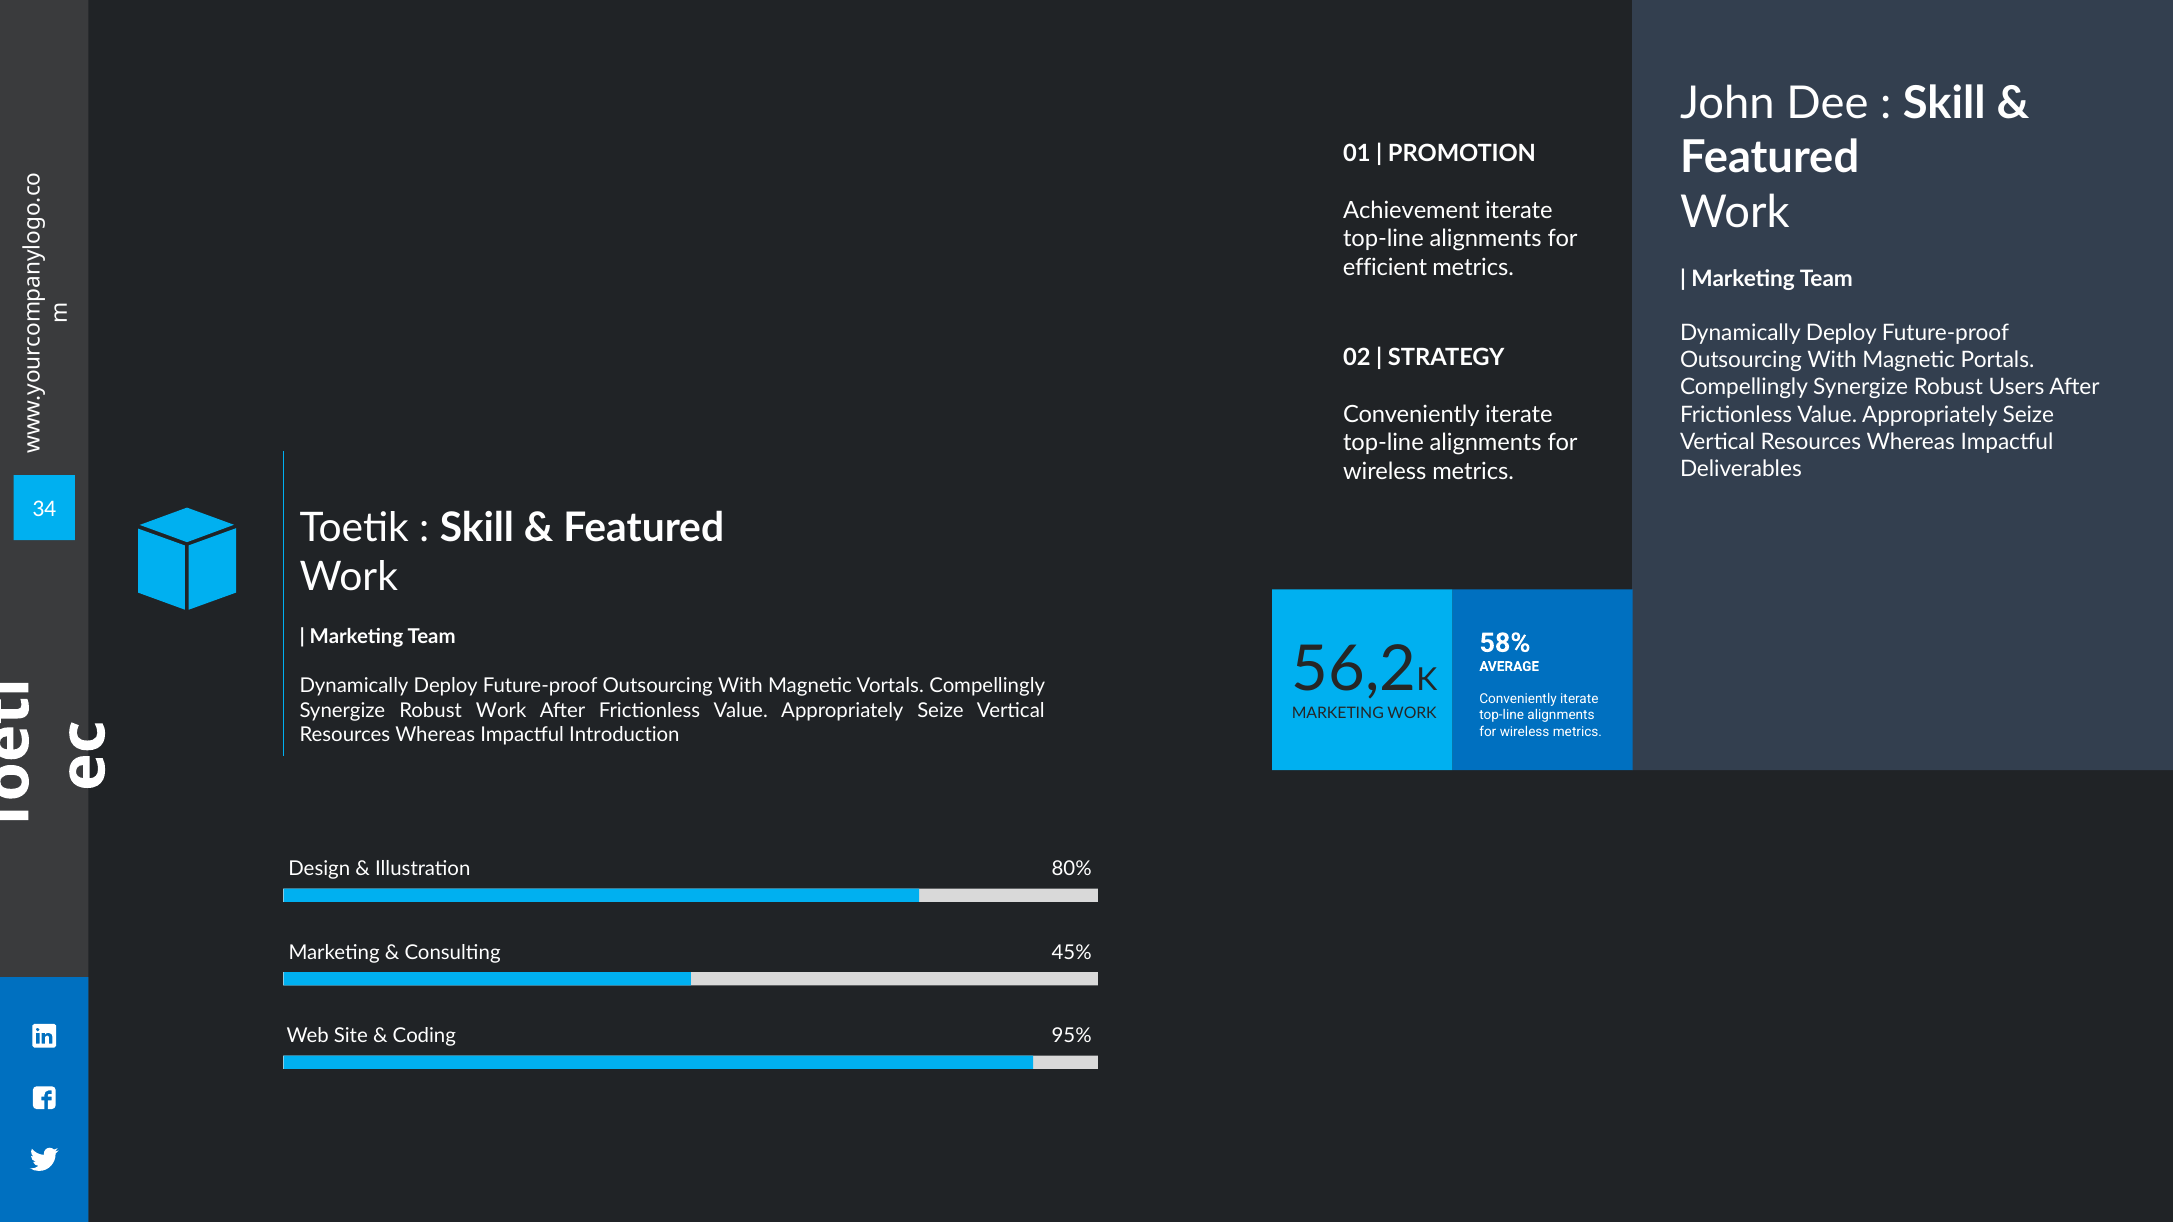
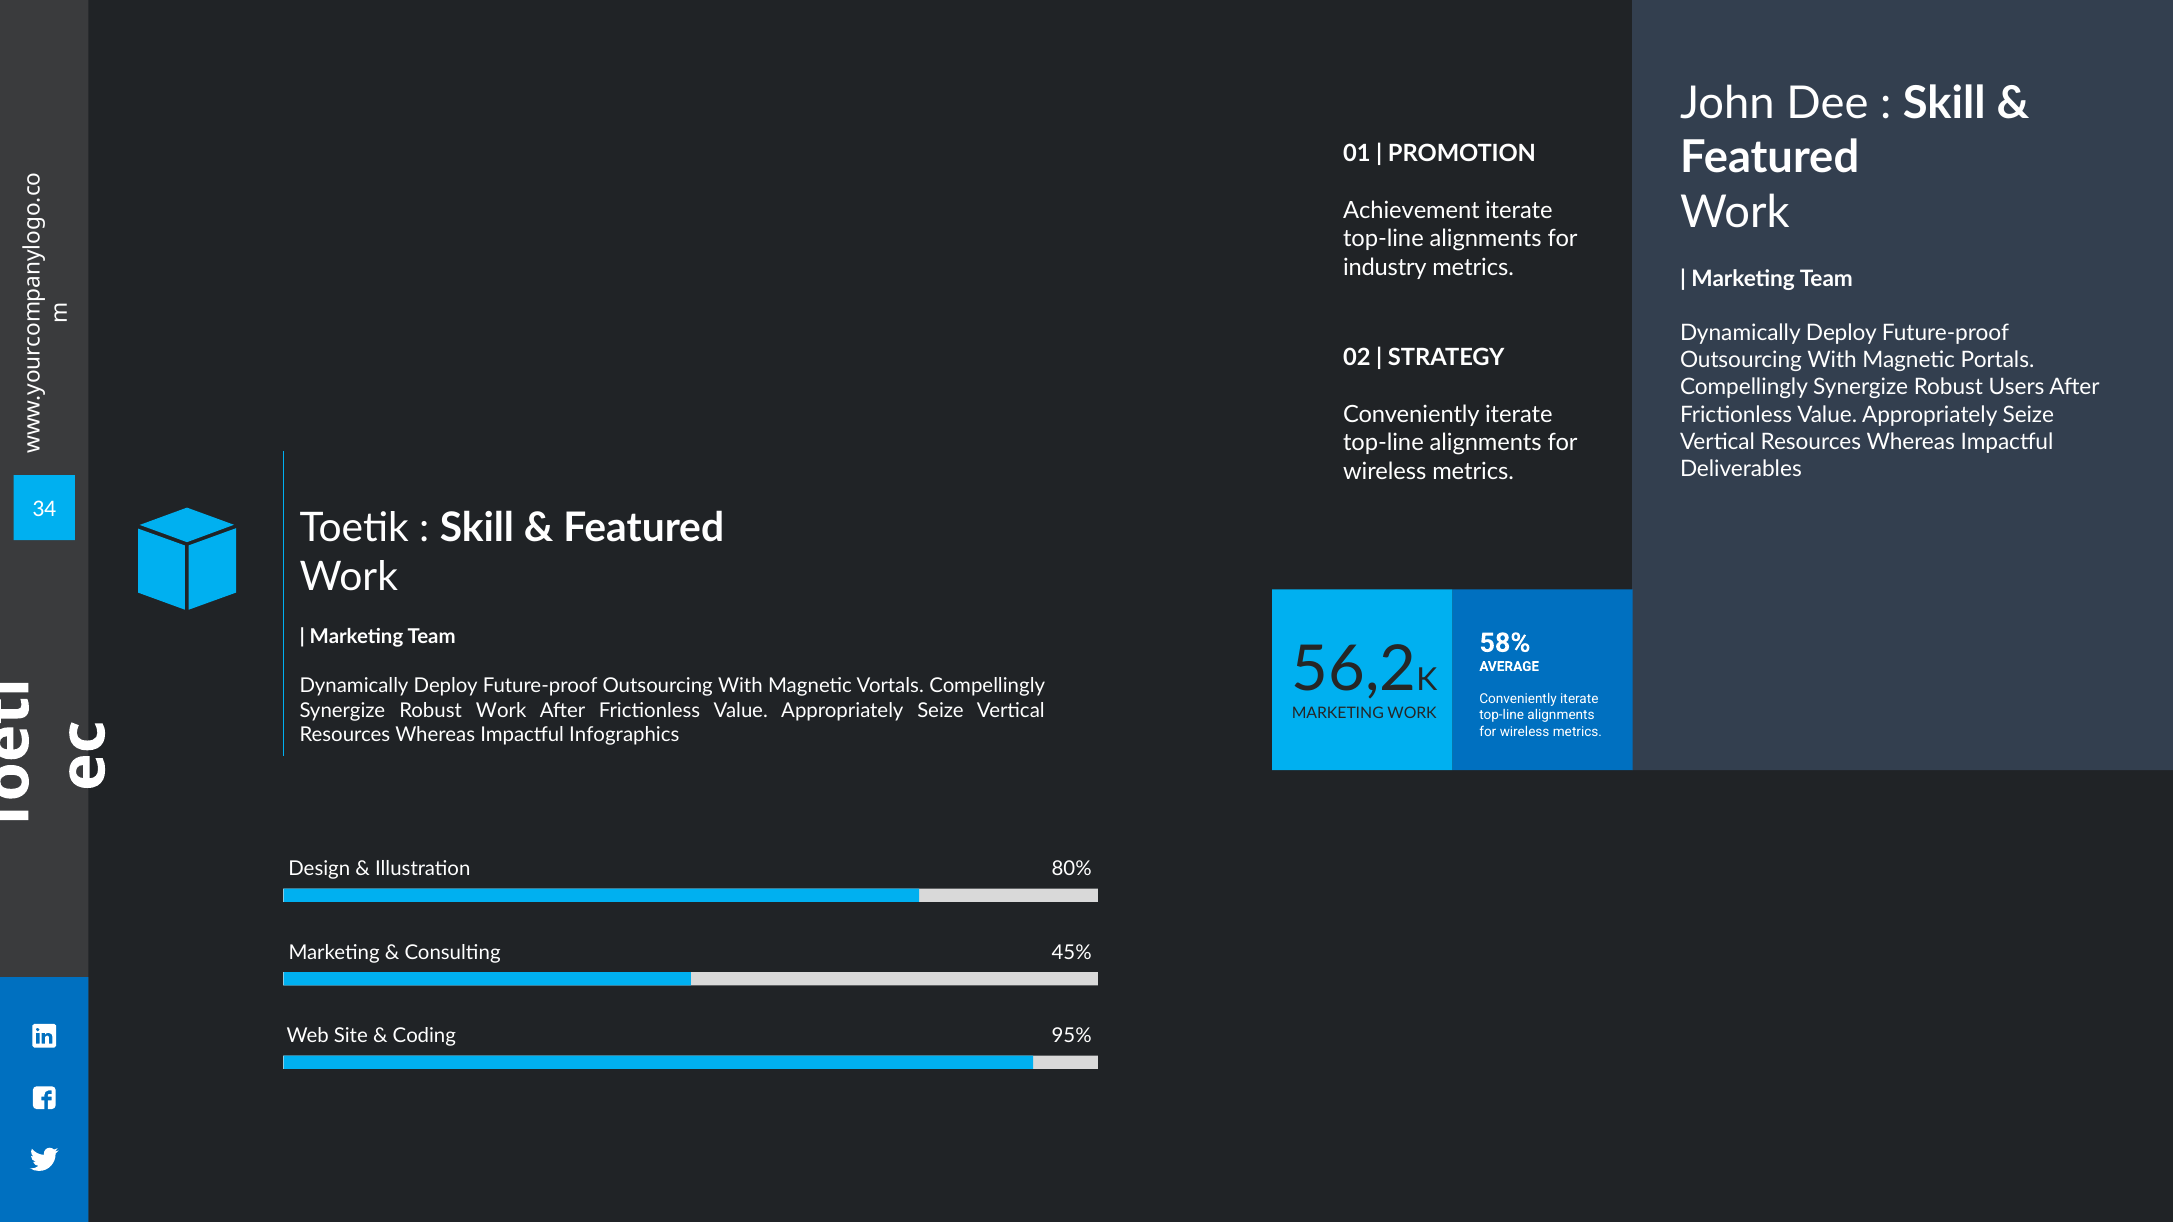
efficient: efficient -> industry (1385, 267)
Introduction: Introduction -> Infographics (624, 735)
